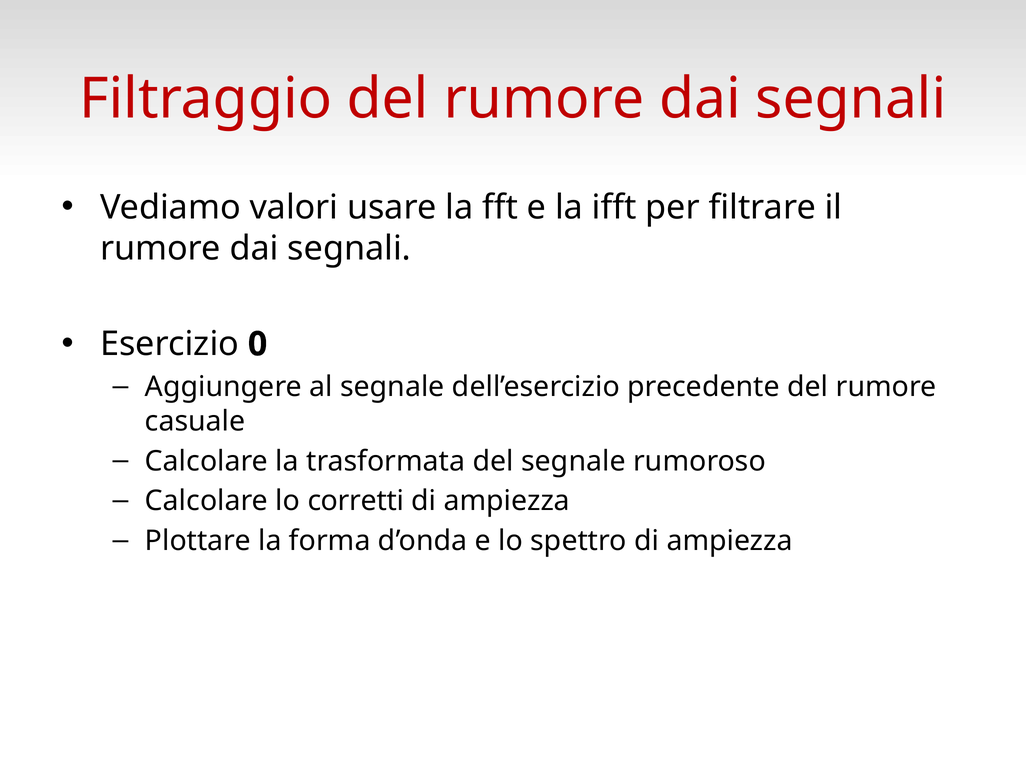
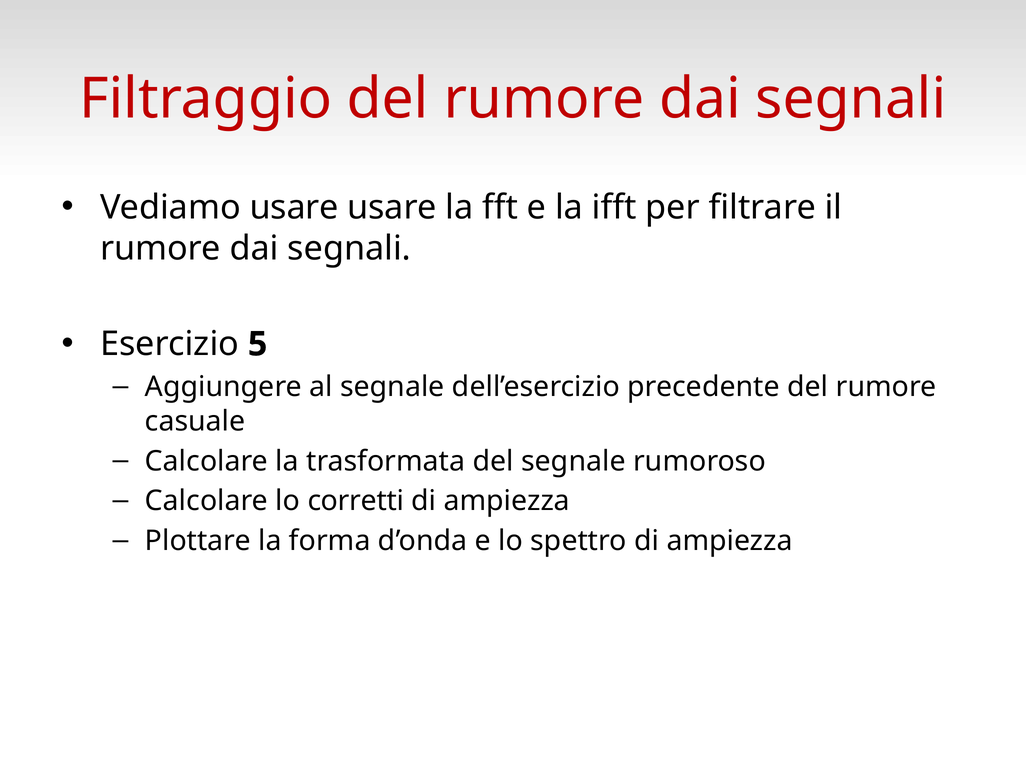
Vediamo valori: valori -> usare (294, 208)
0: 0 -> 5 (258, 344)
